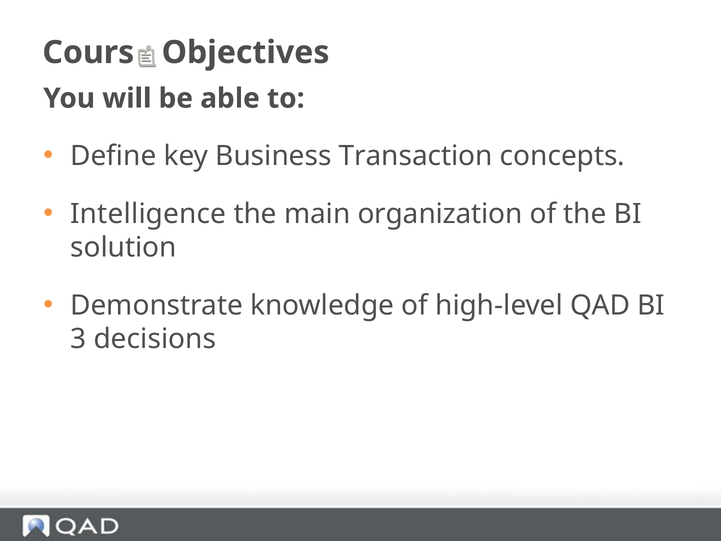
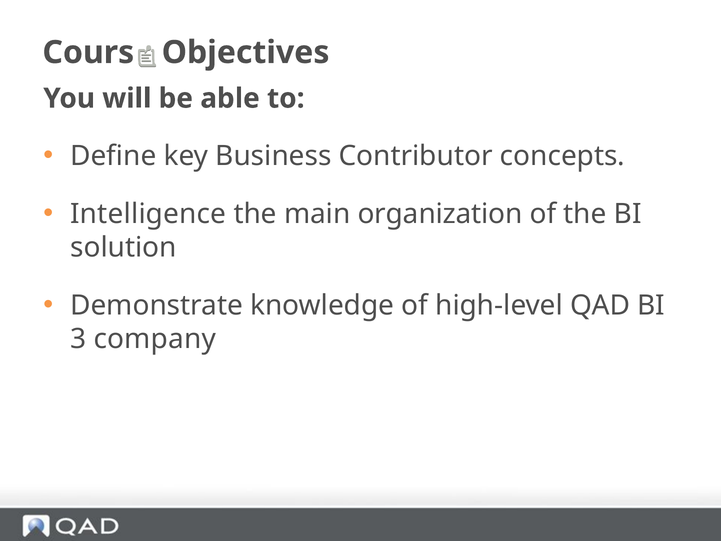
Transaction: Transaction -> Contributor (416, 156)
decisions: decisions -> company (155, 339)
